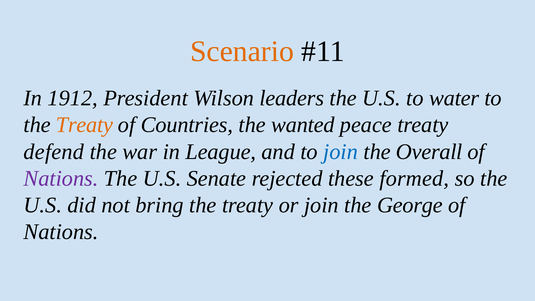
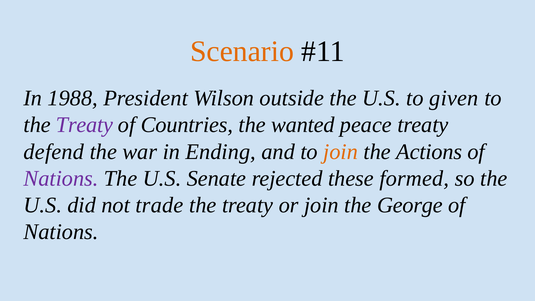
1912: 1912 -> 1988 (73, 98)
leaders: leaders -> outside (292, 98)
water: water -> given (454, 98)
Treaty colour: orange -> purple (84, 125)
League: League -> Ending (221, 152)
join colour: blue -> orange (341, 152)
Overall: Overall -> Actions (429, 152)
bring: bring -> trade (160, 205)
